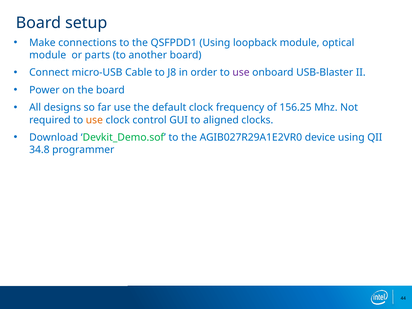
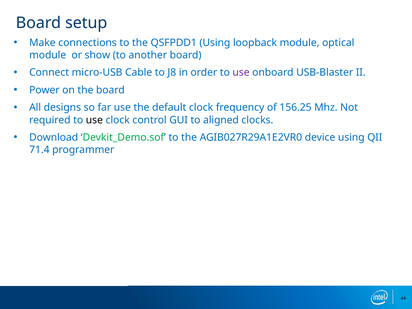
parts: parts -> show (97, 55)
use colour: orange -> black (94, 120)
34.8: 34.8 -> 71.4 (39, 150)
